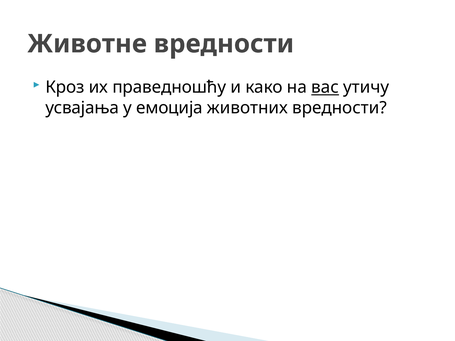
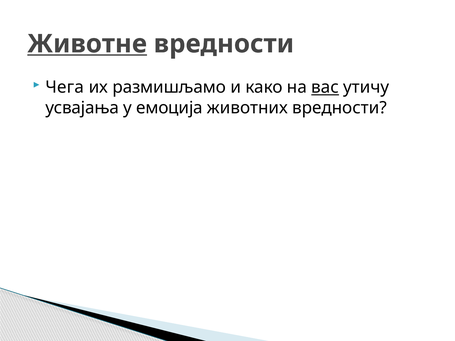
Животне underline: none -> present (87, 44)
Кроз: Кроз -> Чега (65, 87)
праведношћу: праведношћу -> размишљамо (169, 87)
